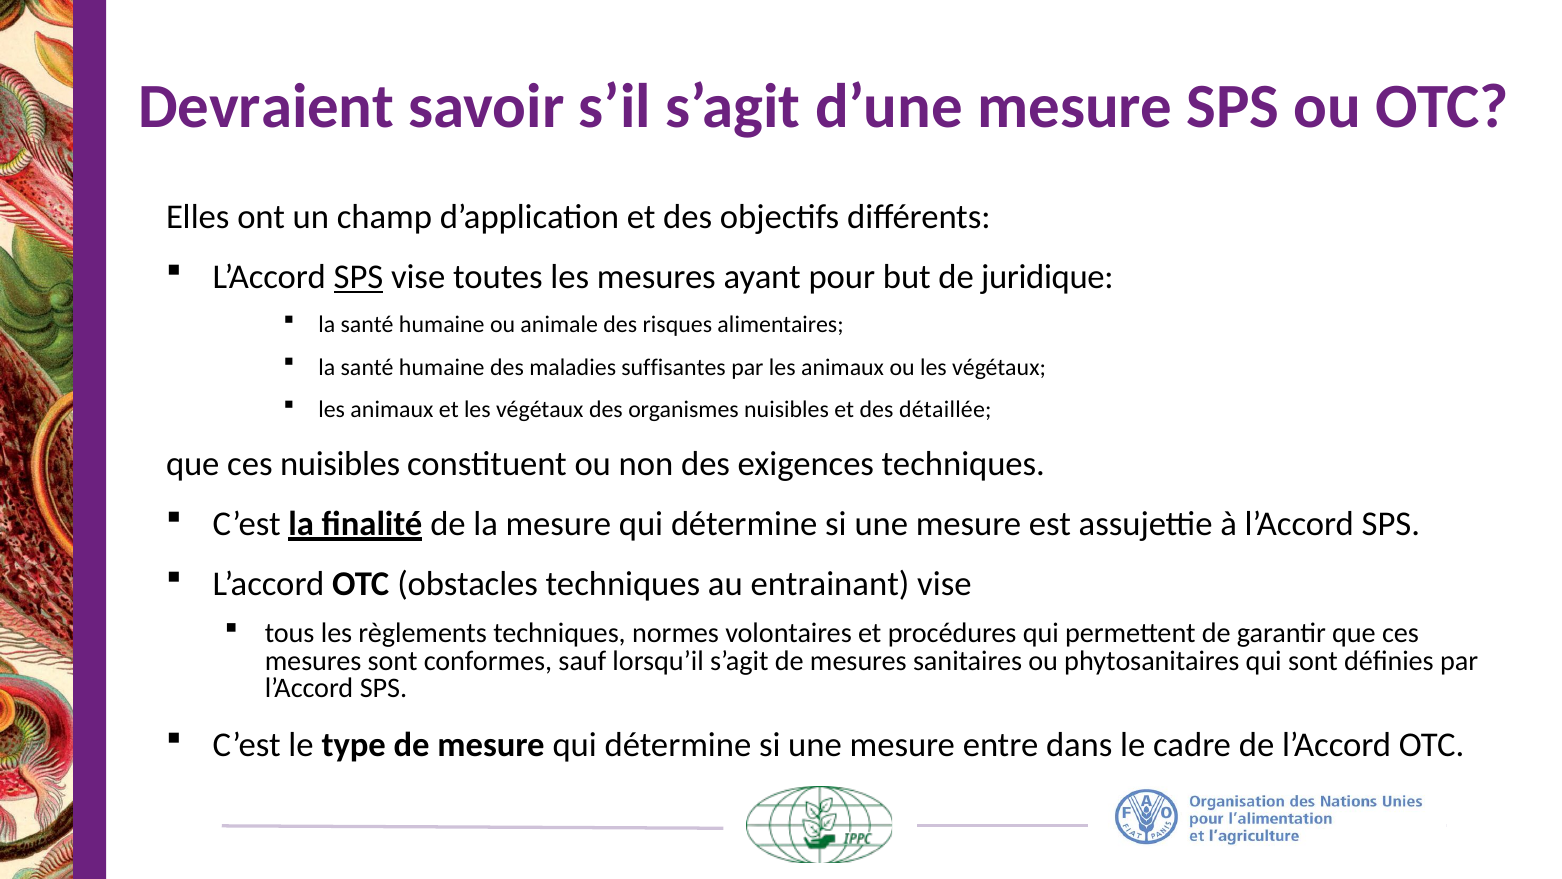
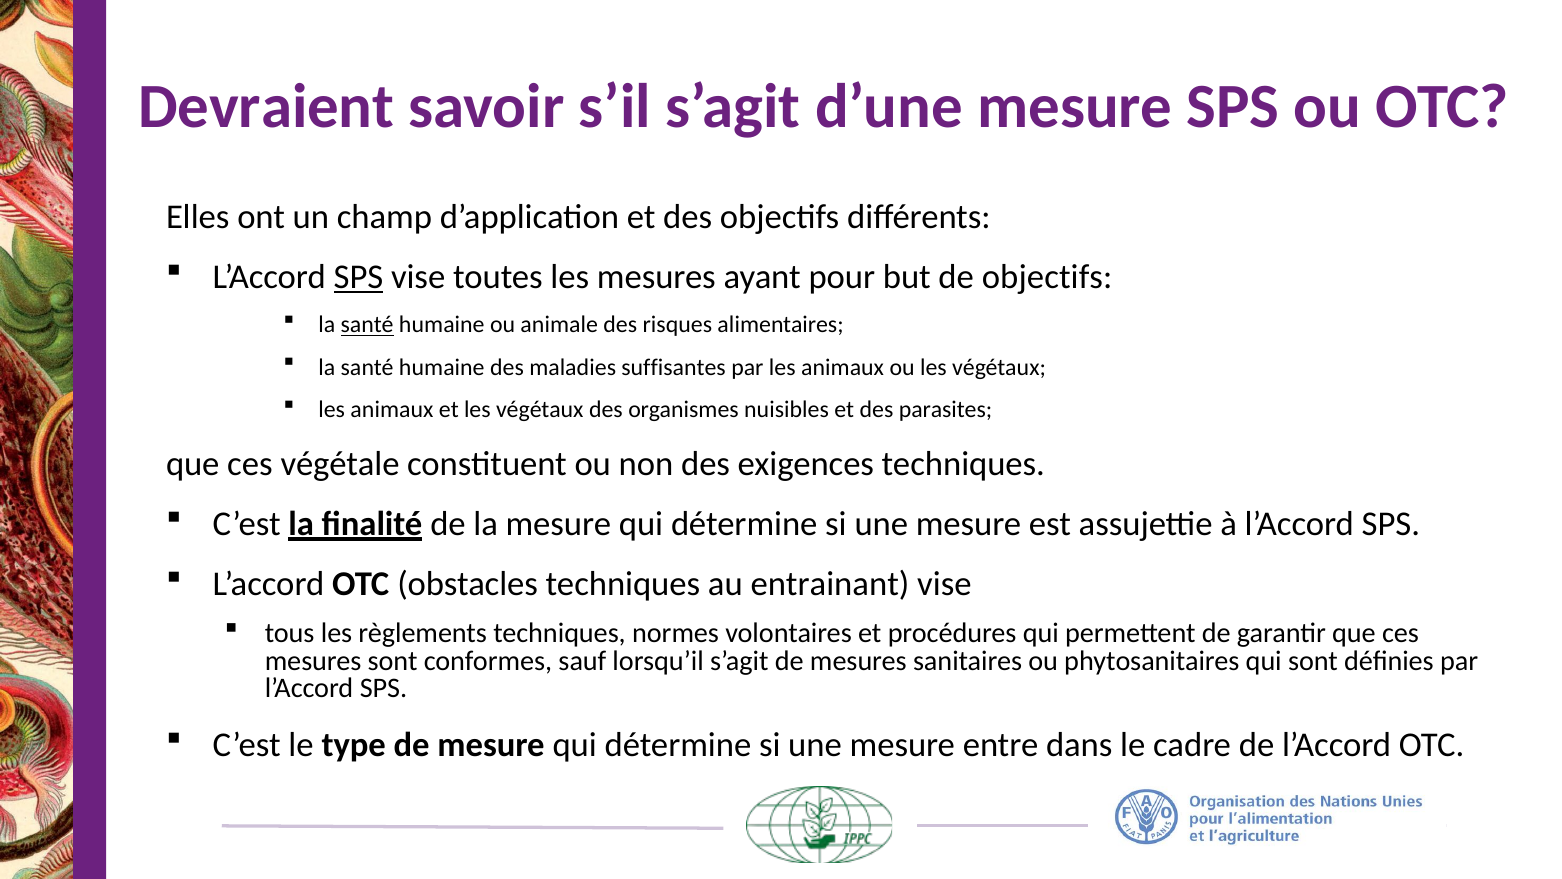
de juridique: juridique -> objectifs (1047, 277)
santé underline: none -> present (367, 325)
détaillée: détaillée -> parasites (945, 409)
ces nuisibles: nuisibles -> végétale (340, 463)
